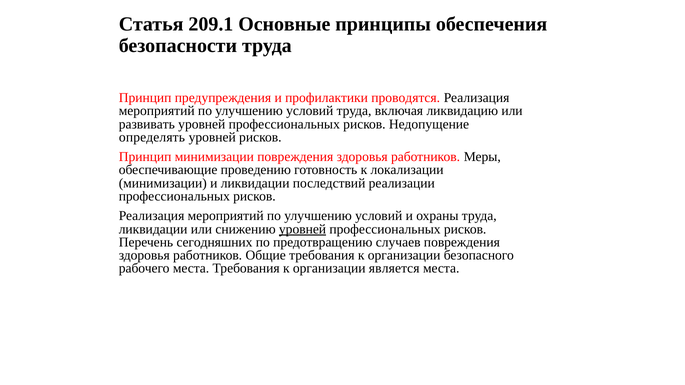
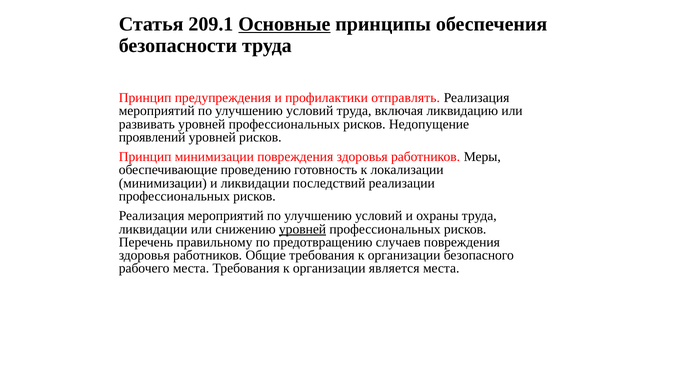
Основные underline: none -> present (284, 24)
проводятся: проводятся -> отправлять (406, 98)
определять: определять -> проявлений (152, 137)
сегодняшних: сегодняшних -> правильному (214, 242)
